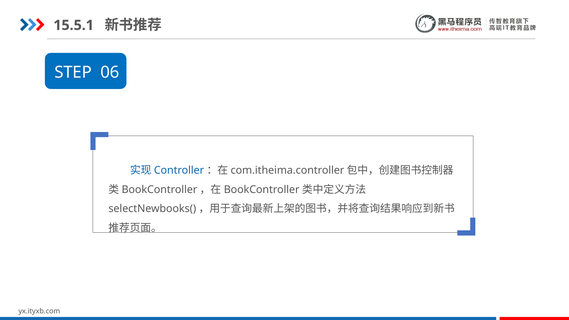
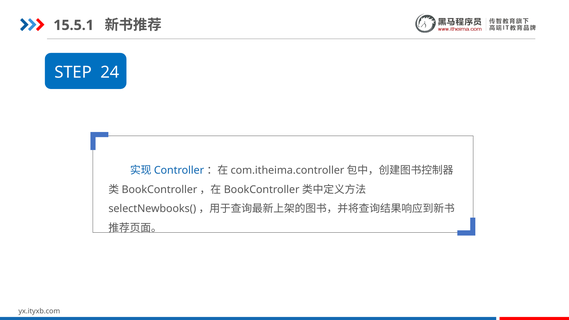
06: 06 -> 24 (110, 72)
